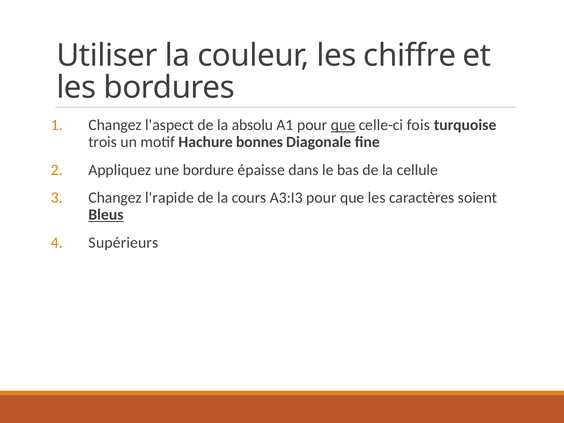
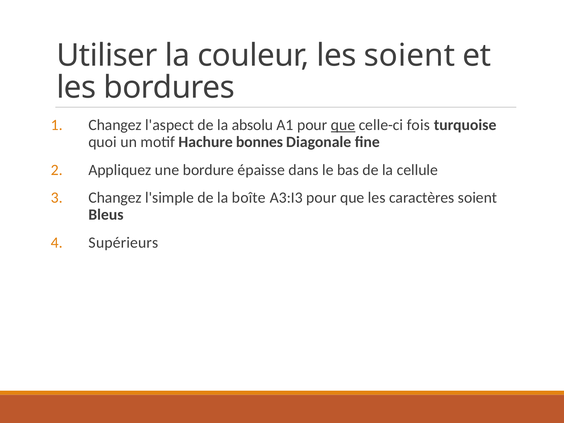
les chiffre: chiffre -> soient (409, 56)
trois: trois -> quoi (103, 142)
l'rapide: l'rapide -> l'simple (170, 198)
cours: cours -> boîte (249, 198)
Bleus underline: present -> none (106, 215)
